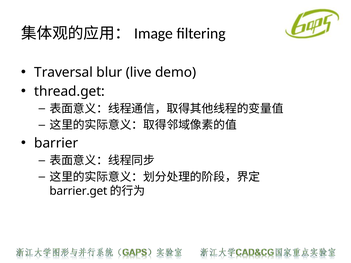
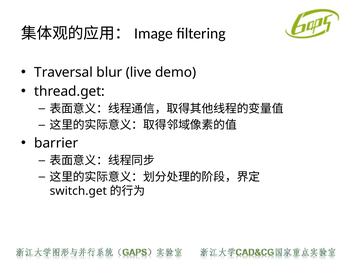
barrier.get: barrier.get -> switch.get (78, 191)
